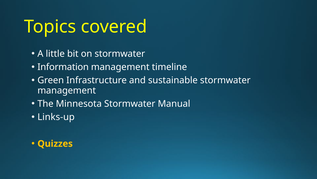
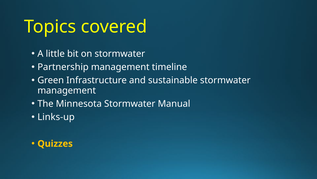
Information: Information -> Partnership (63, 67)
